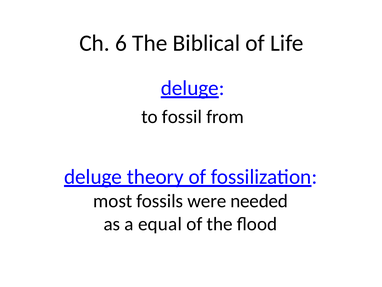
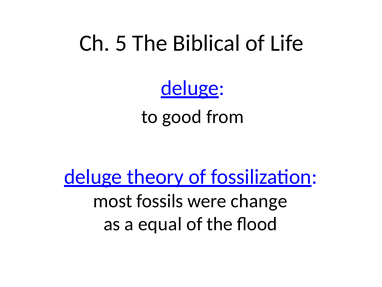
6: 6 -> 5 (121, 43)
fossil: fossil -> good (182, 117)
needed: needed -> change (259, 201)
